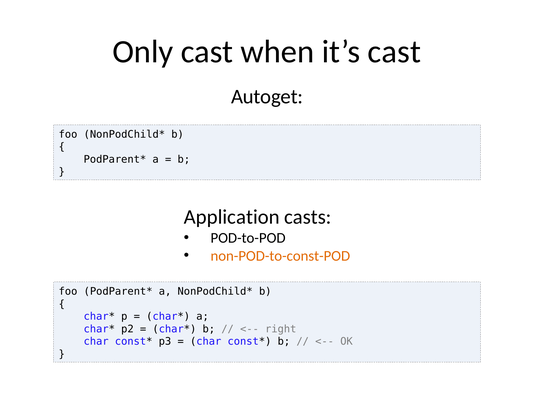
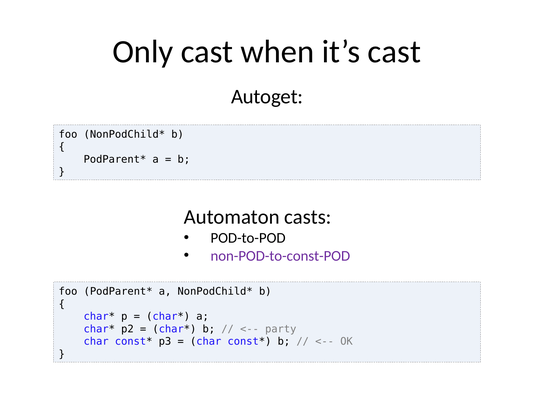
Application: Application -> Automaton (232, 217)
non-POD-to-const-POD colour: orange -> purple (280, 256)
right: right -> party (281, 329)
